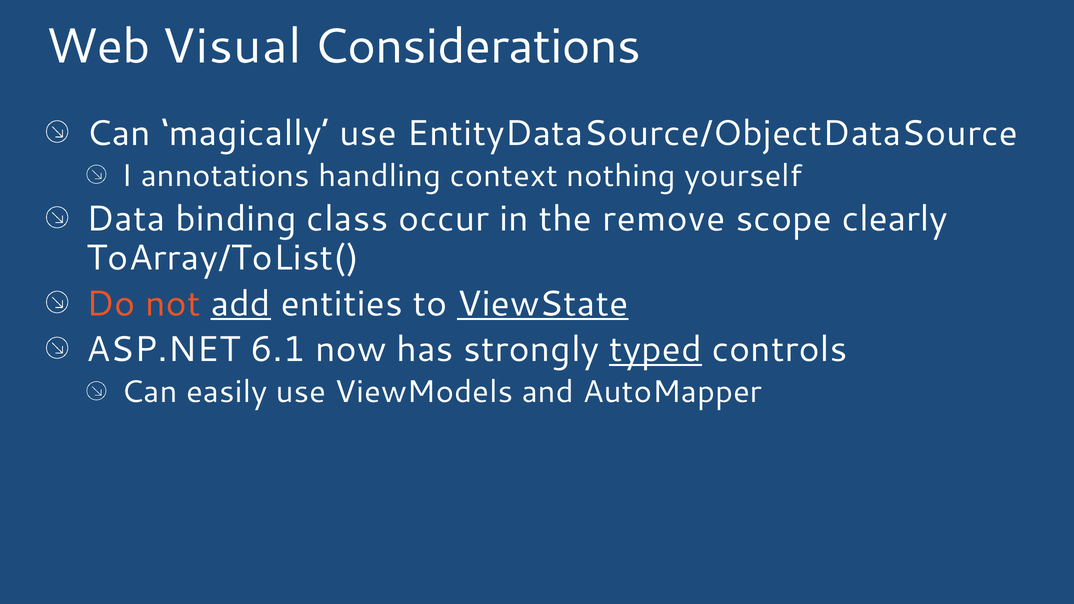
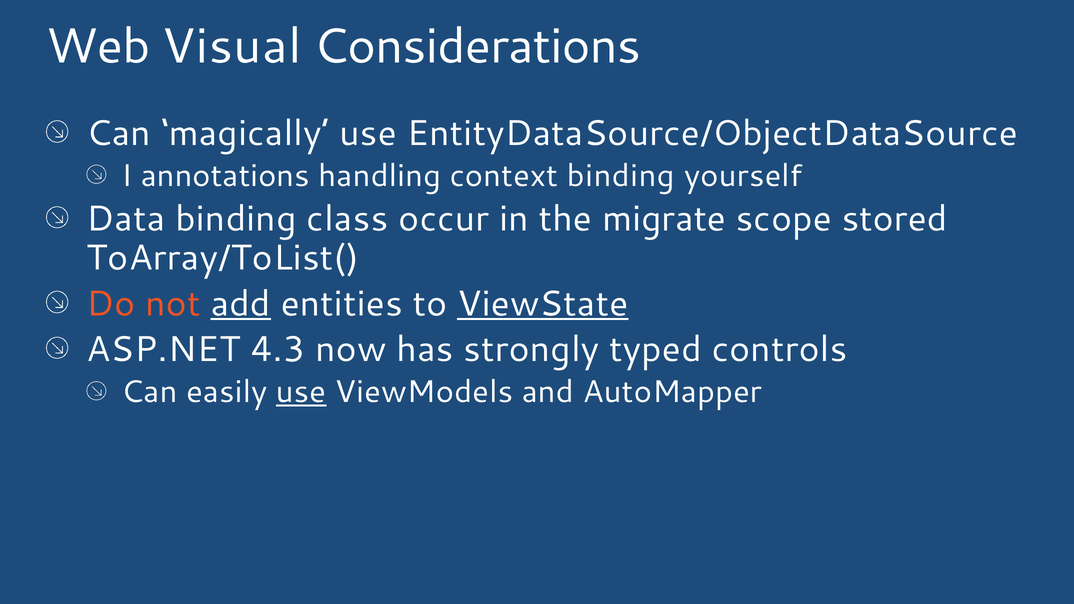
context nothing: nothing -> binding (621, 176)
remove: remove -> migrate (664, 219)
clearly: clearly -> stored (895, 219)
6.1: 6.1 -> 4.3 (278, 350)
typed underline: present -> none (656, 350)
use underline: none -> present (301, 392)
